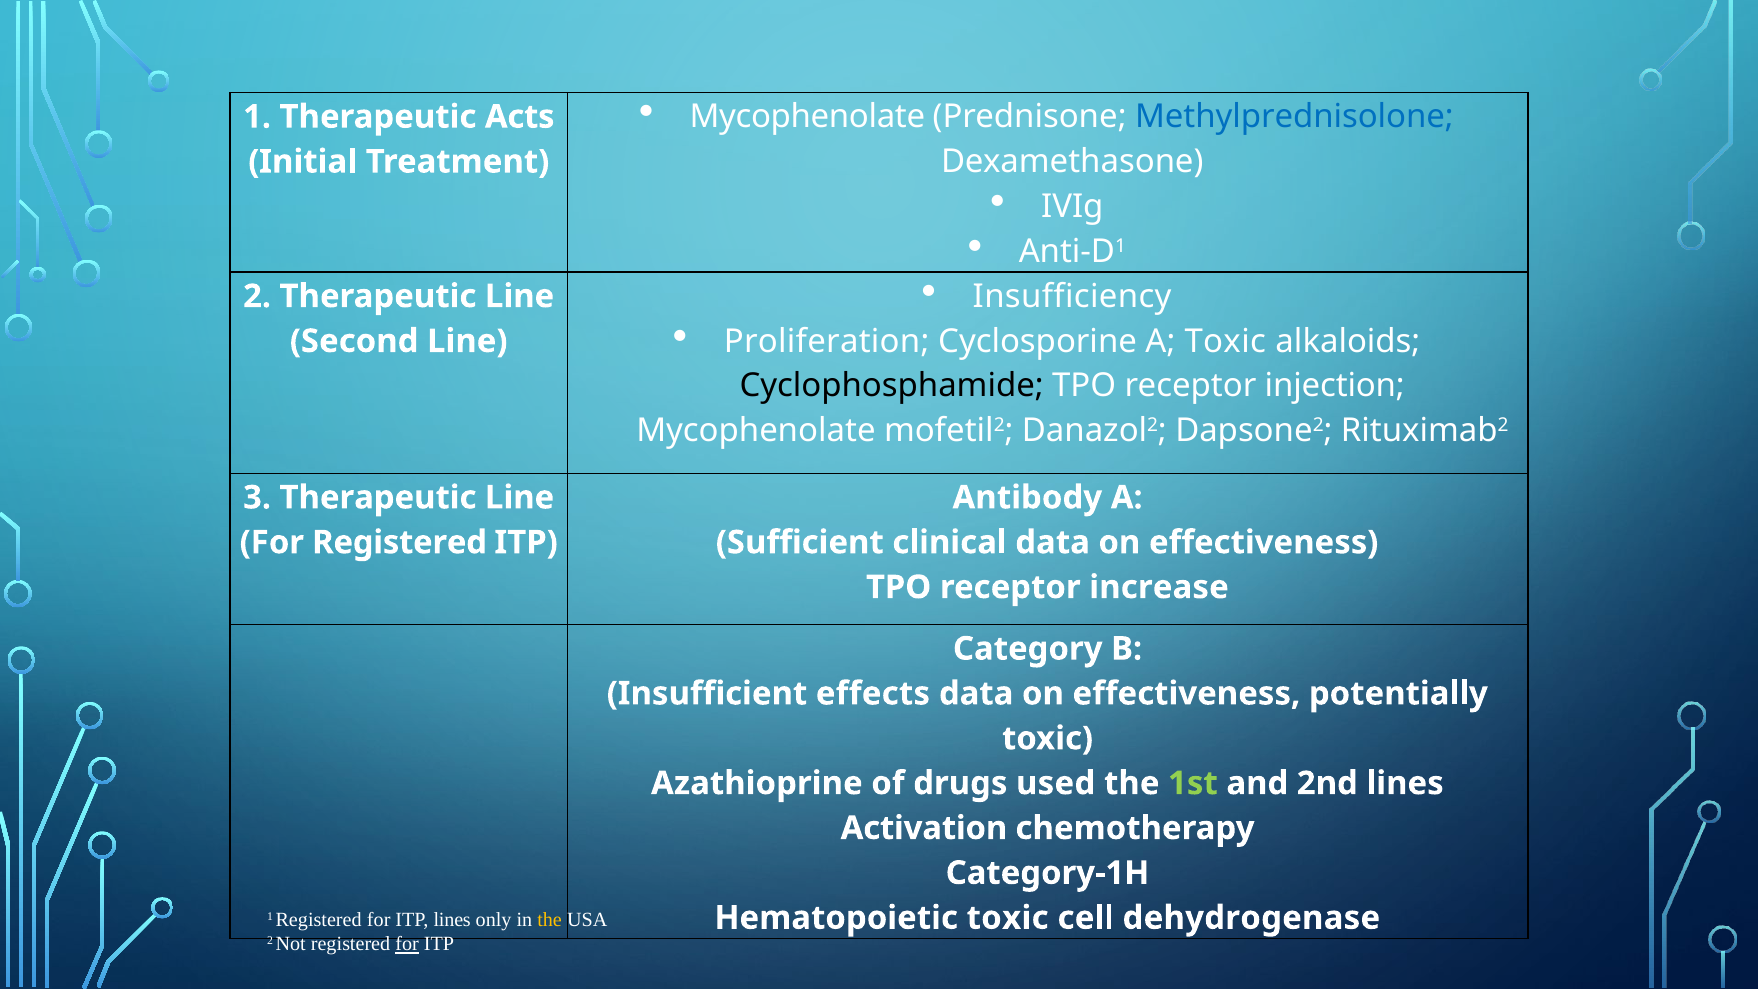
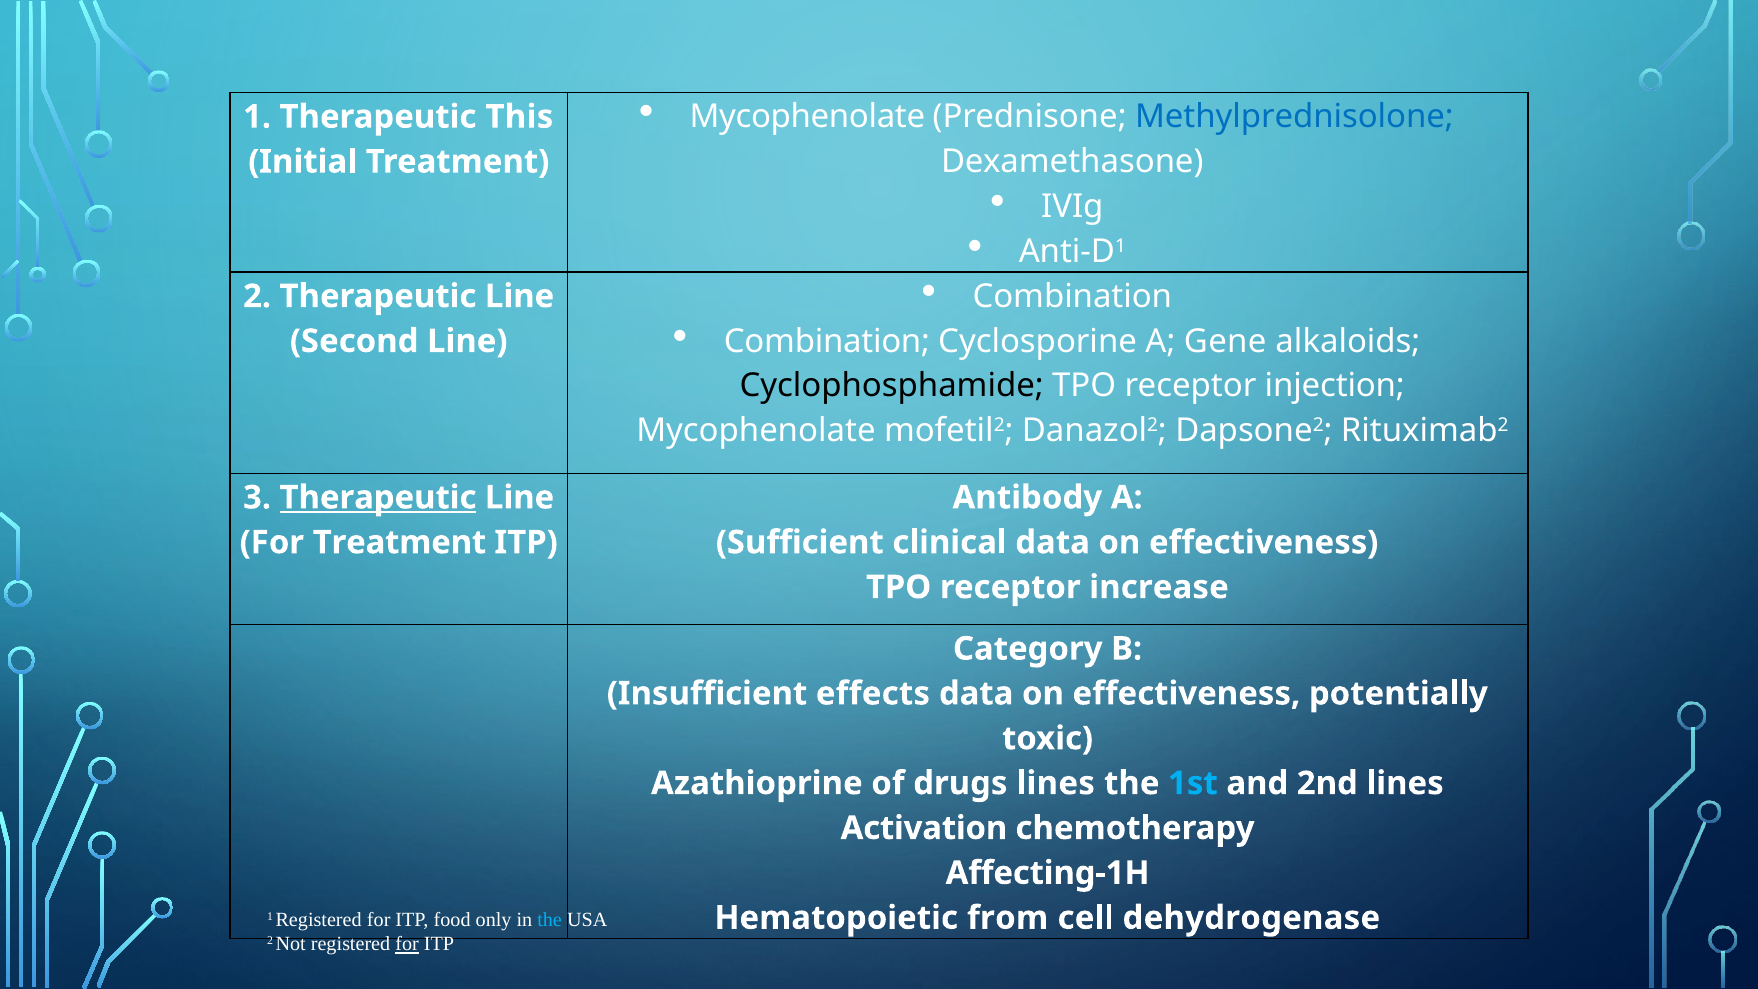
Acts: Acts -> This (519, 117)
Insufficiency: Insufficiency -> Combination (1072, 296)
Proliferation: Proliferation -> Combination (827, 341)
A Toxic: Toxic -> Gene (1225, 341)
Therapeutic underline: none -> present (378, 498)
For Registered: Registered -> Treatment (399, 542)
drugs used: used -> lines (1056, 783)
1st colour: light green -> light blue (1193, 783)
Category-1H: Category-1H -> Affecting-1H (1048, 873)
ITP lines: lines -> food (452, 920)
the colour: yellow -> light blue (550, 920)
Hematopoietic toxic: toxic -> from (1008, 918)
